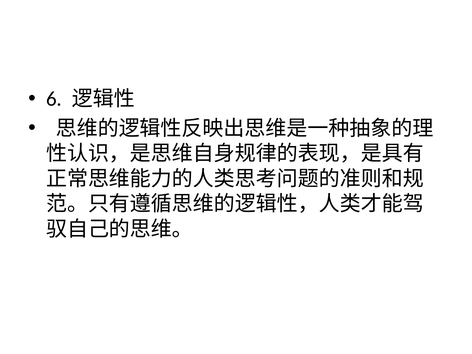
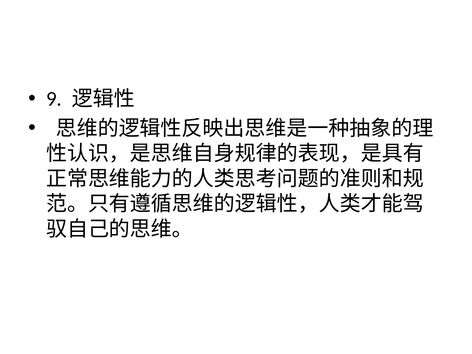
6: 6 -> 9 (54, 99)
